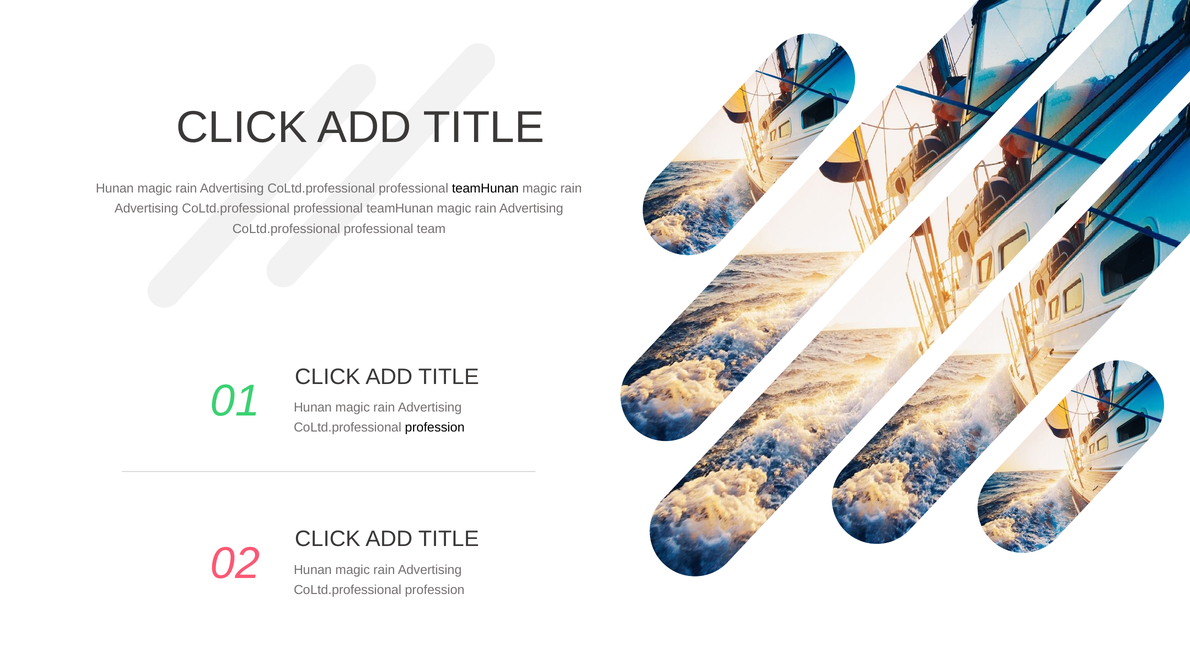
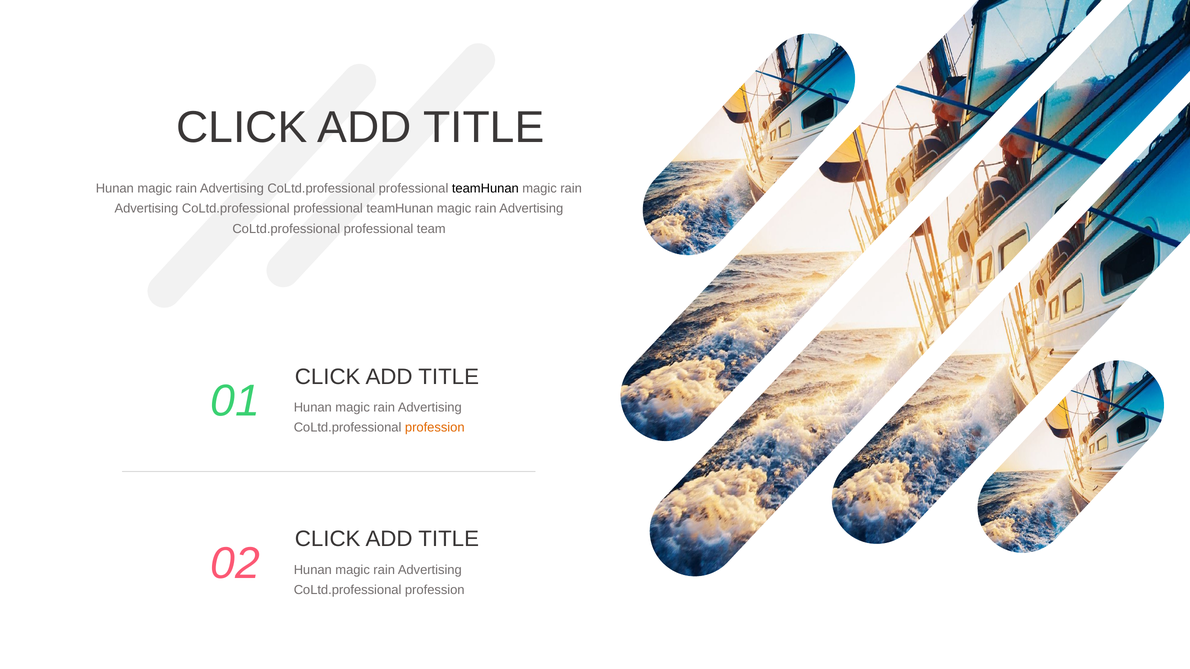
profession colour: black -> orange (435, 428)
